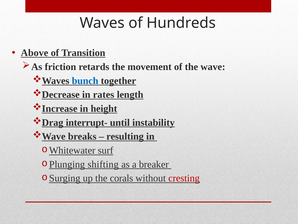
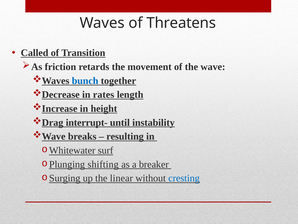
Hundreds: Hundreds -> Threatens (181, 23)
Above: Above -> Called (35, 53)
corals: corals -> linear (121, 178)
cresting colour: red -> blue (184, 178)
